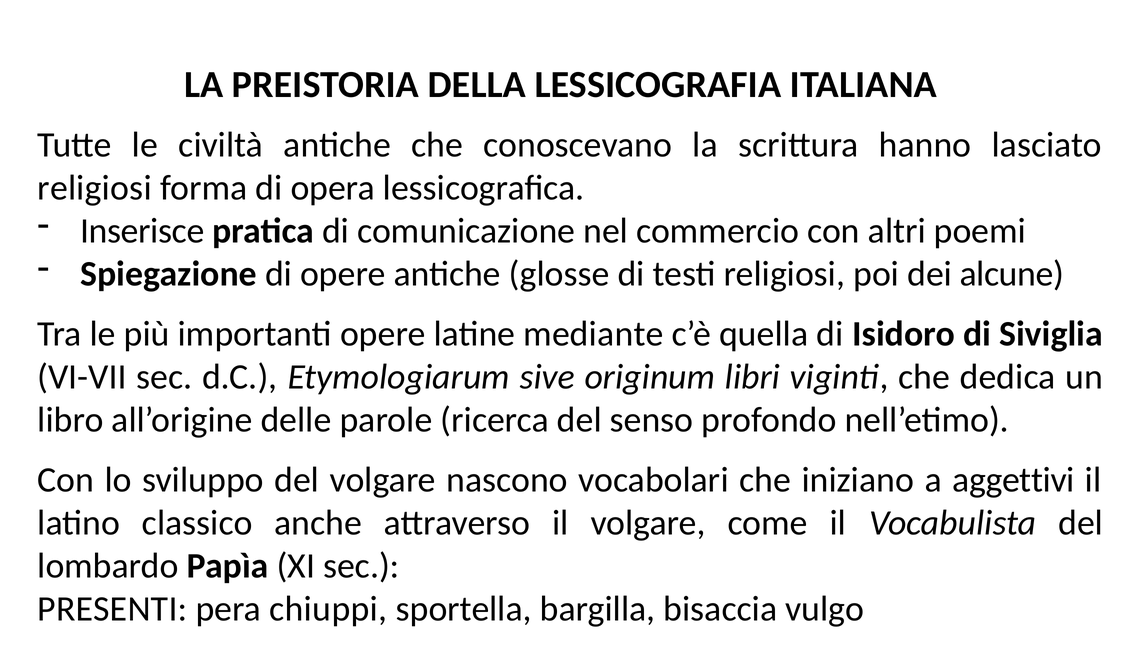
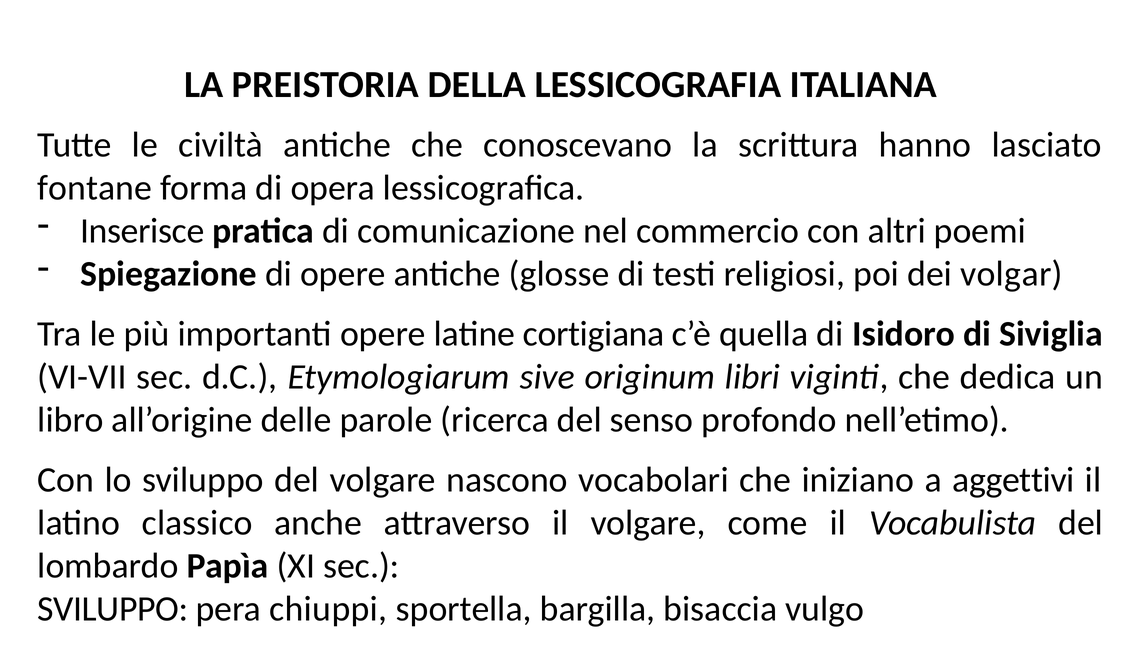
religiosi: religiosi -> fontane (95, 188)
alcune: alcune -> volgar (1011, 274)
mediante: mediante -> cortigiana (594, 334)
PRESENTI: PRESENTI -> SVILUPPO (113, 609)
